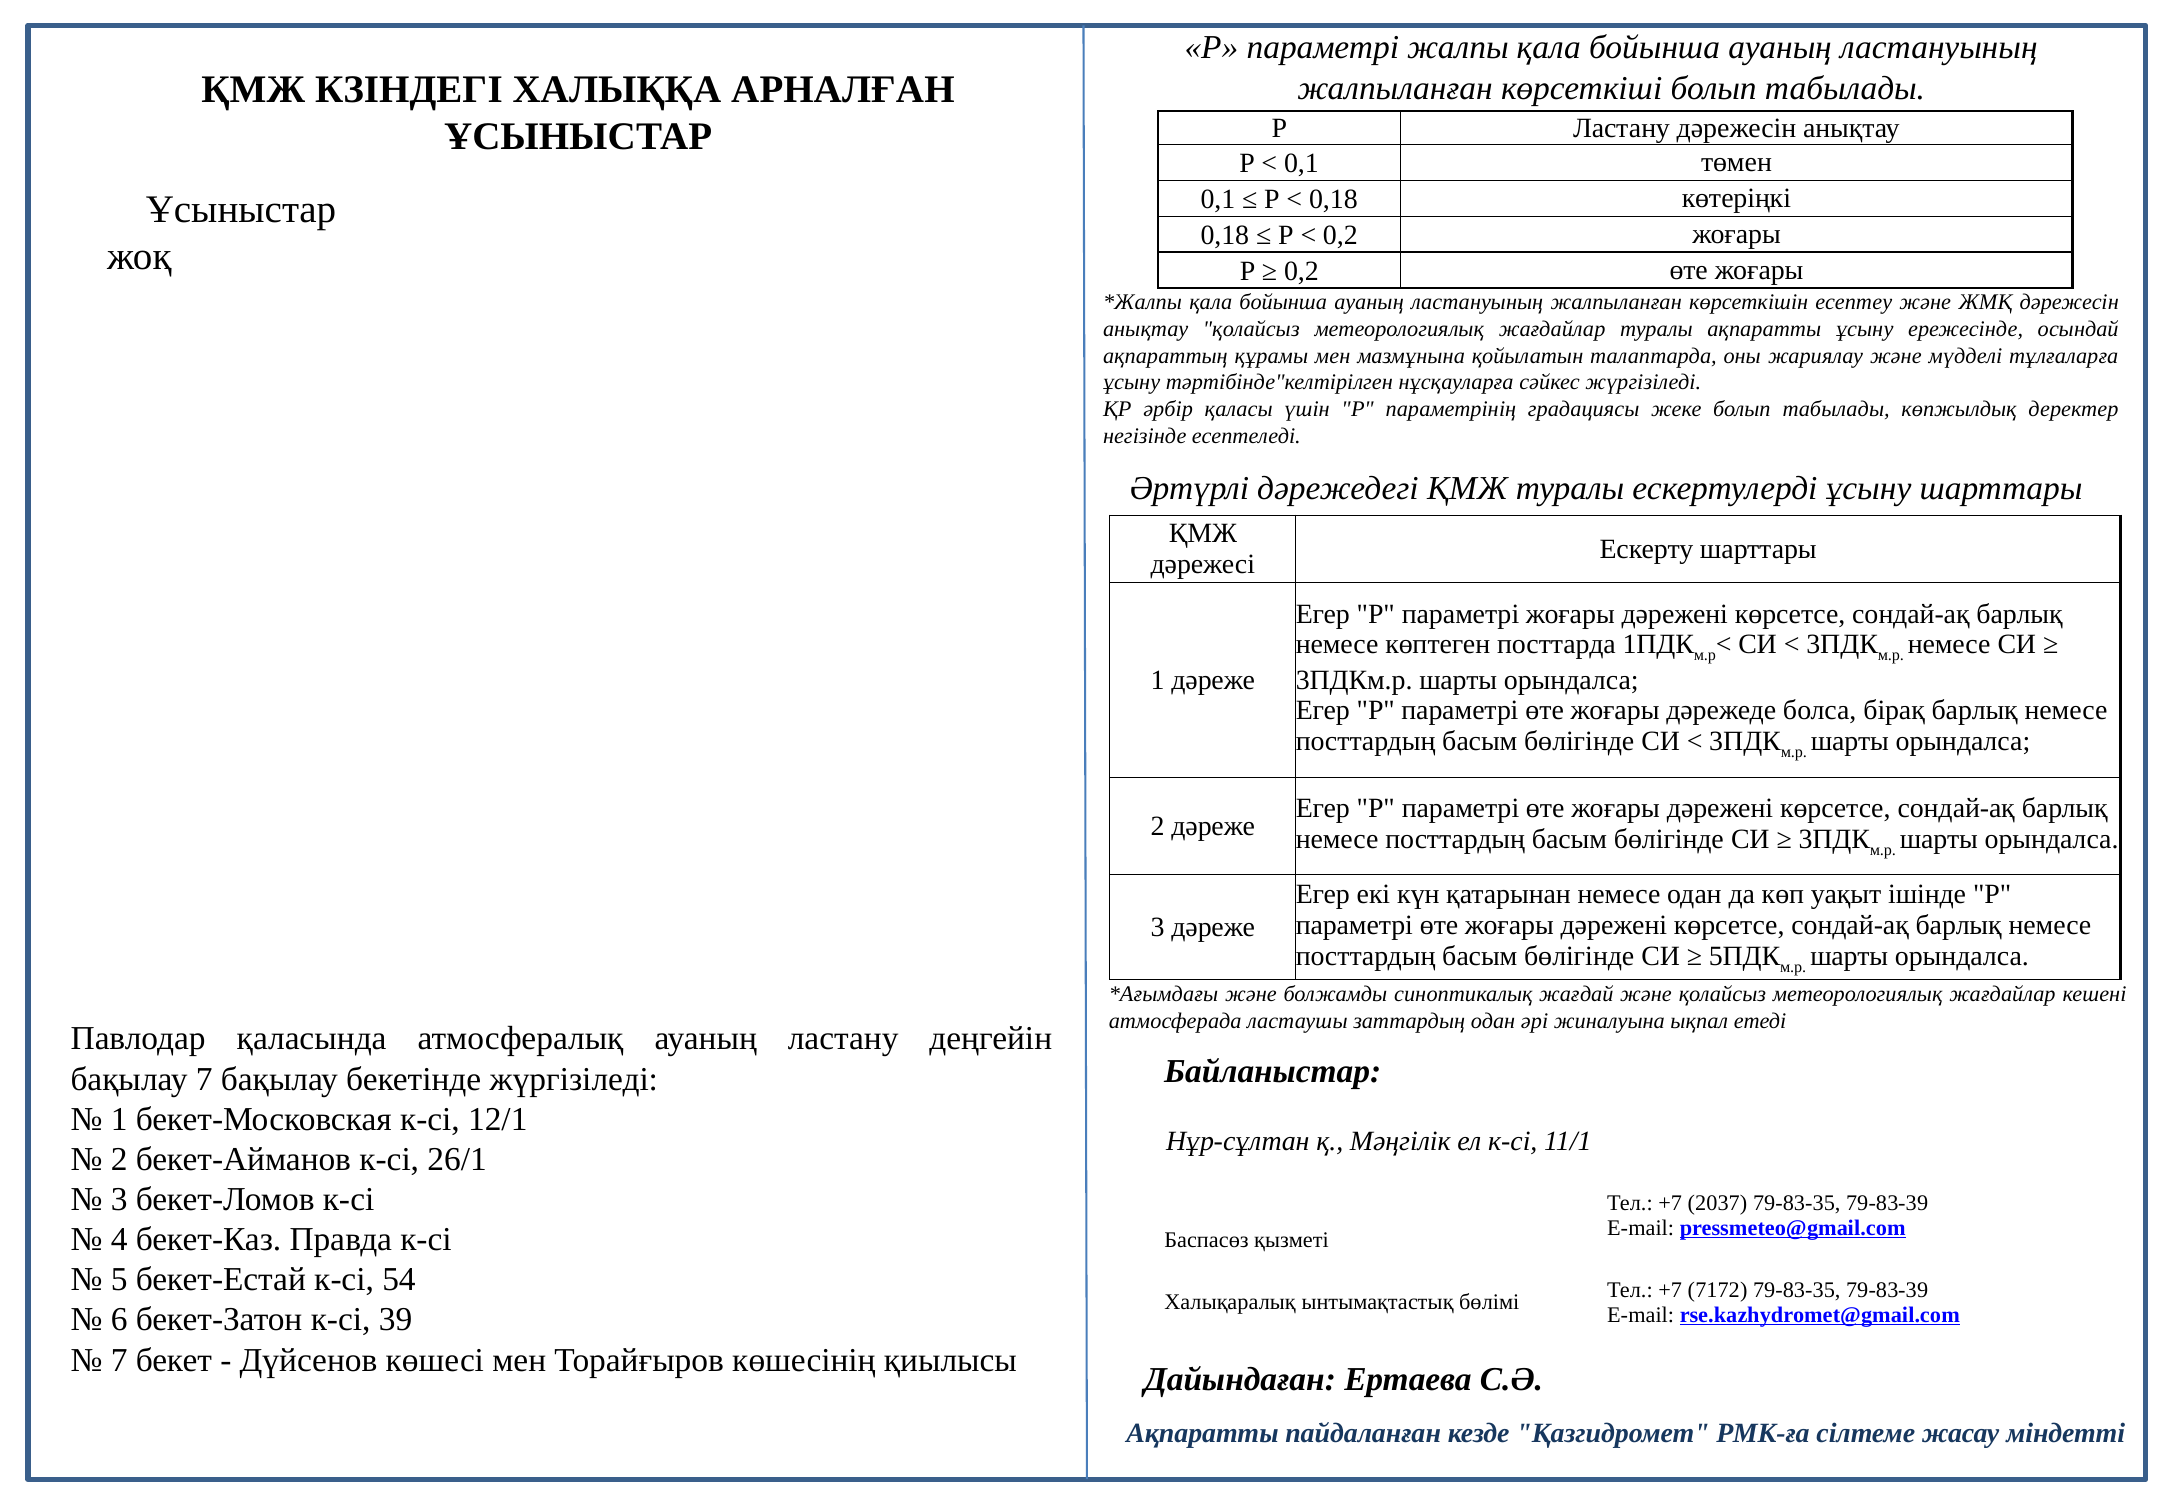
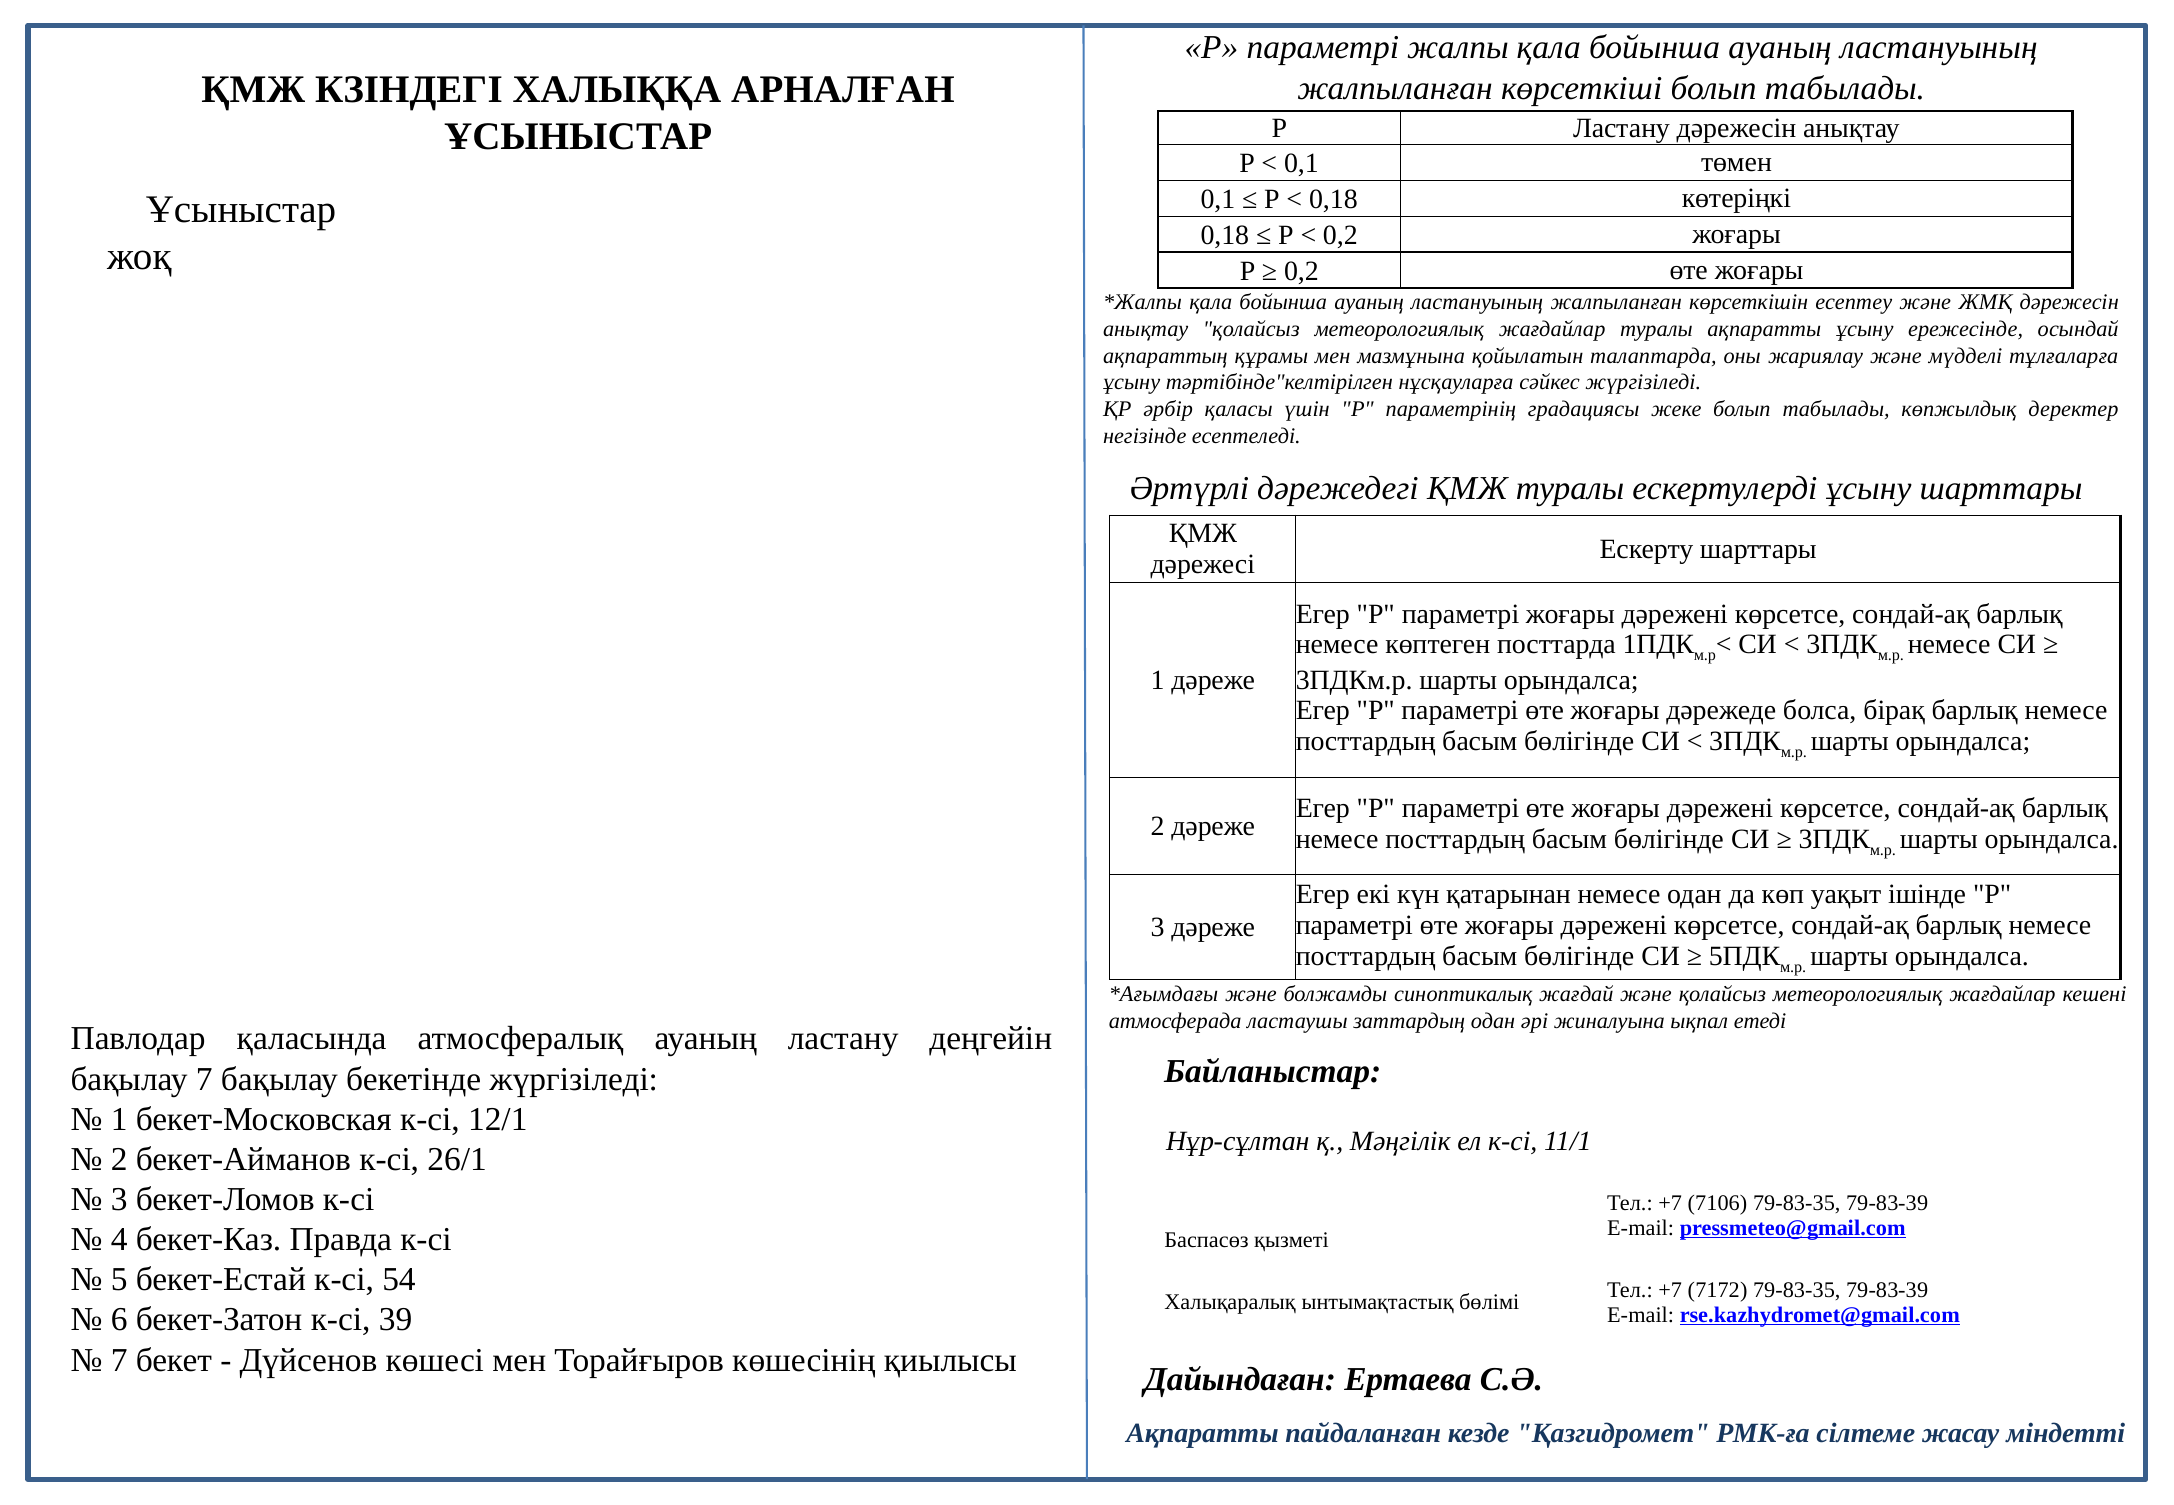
2037: 2037 -> 7106 (1717, 1203)
